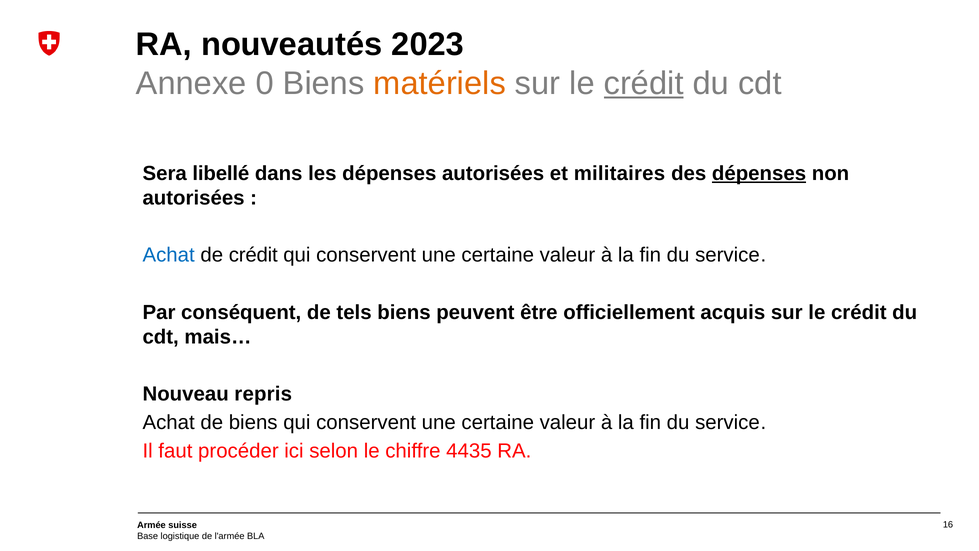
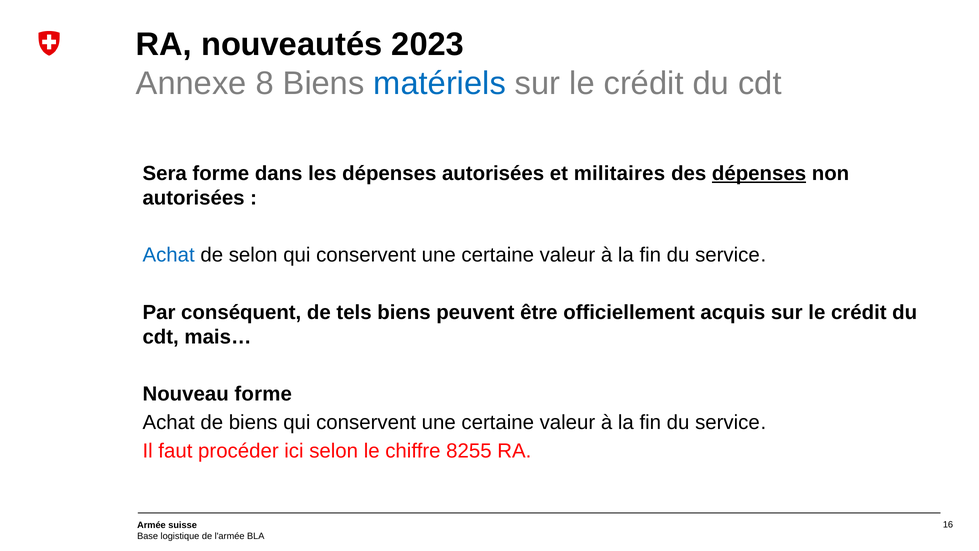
0: 0 -> 8 (265, 83)
matériels colour: orange -> blue (440, 83)
crédit underline: present -> none (644, 83)
Sera libellé: libellé -> forme (221, 173)
de crédit: crédit -> selon (253, 255)
Nouveau repris: repris -> forme (263, 394)
4435: 4435 -> 8255 (469, 451)
